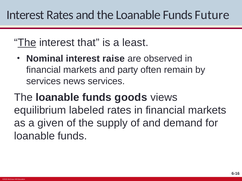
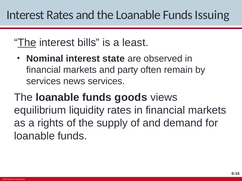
Future: Future -> Issuing (212, 15)
that: that -> bills (89, 43)
raise: raise -> state (114, 59)
labeled: labeled -> liquidity (87, 110)
given: given -> rights (51, 123)
